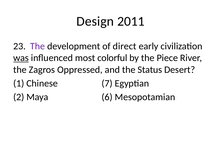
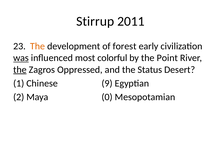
Design: Design -> Stirrup (95, 21)
The colour: purple -> orange (38, 46)
direct: direct -> forest (125, 46)
Piece: Piece -> Point (167, 58)
the underline: none -> present (20, 70)
7: 7 -> 9 (107, 84)
6: 6 -> 0 (107, 97)
